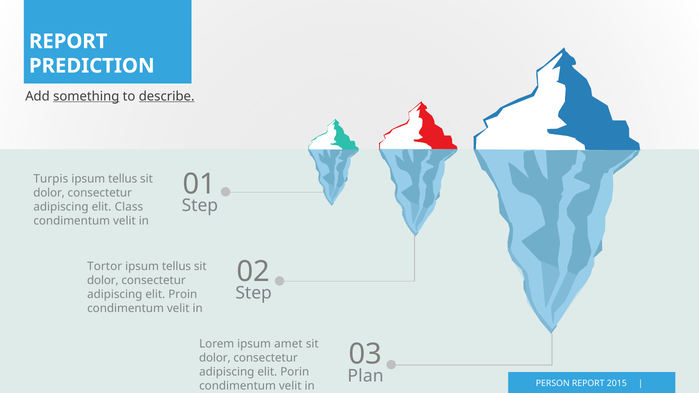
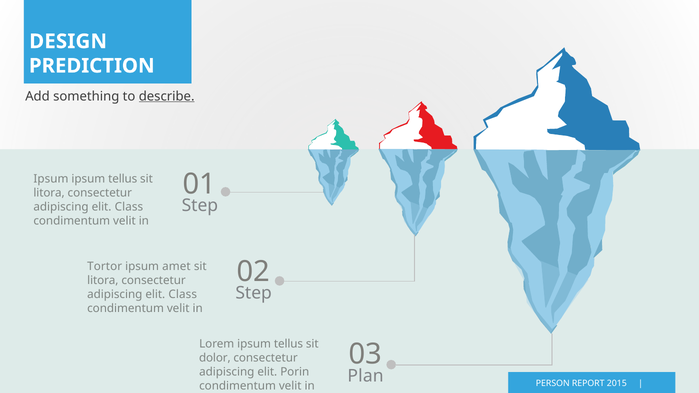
REPORT: REPORT -> DESIGN (68, 41)
something underline: present -> none (86, 96)
Turpis: Turpis -> Ipsum (51, 179)
dolor: dolor -> litora (49, 193)
tellus: tellus -> amet (176, 266)
dolor: dolor -> litora (103, 280)
Proin: Proin -> Class (183, 294)
Lorem ipsum amet: amet -> tellus (289, 344)
